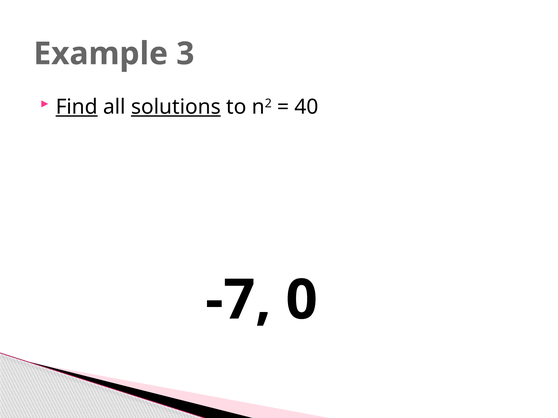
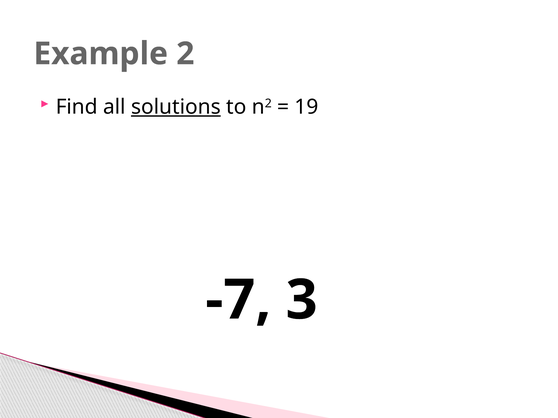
3: 3 -> 2 (185, 54)
Find underline: present -> none (77, 107)
40: 40 -> 19 (306, 107)
0: 0 -> 3 (302, 301)
